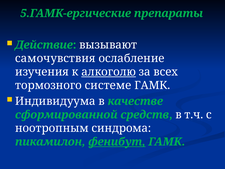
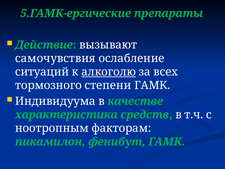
изучения: изучения -> ситуаций (42, 72)
системе: системе -> степени (108, 85)
сформированной: сформированной -> характеристика (66, 115)
синдрома: синдрома -> факторам (121, 128)
фенибут underline: present -> none (117, 142)
